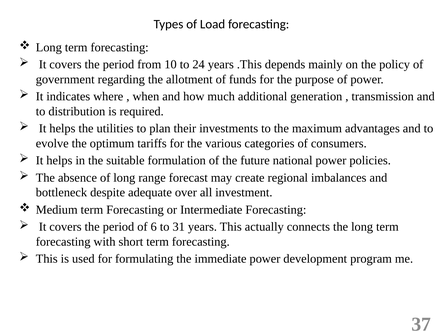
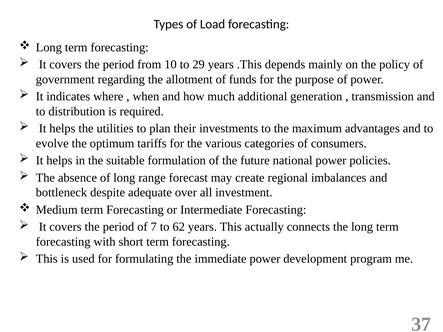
24: 24 -> 29 (199, 65)
6: 6 -> 7 (154, 227)
31: 31 -> 62 (179, 227)
